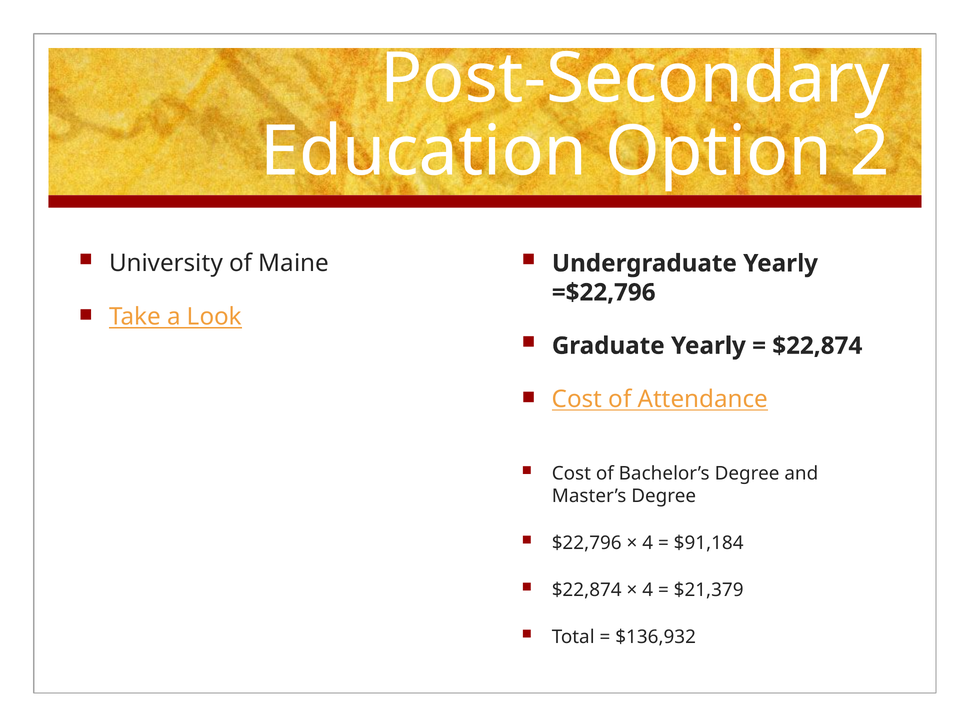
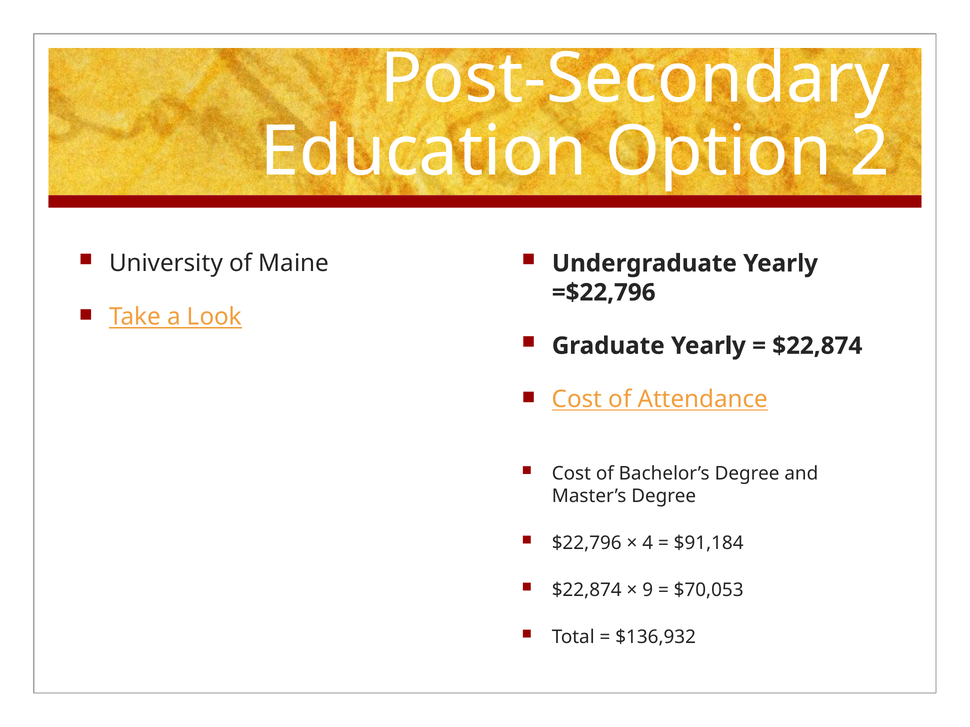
4: 4 -> 9 (648, 590)
$21,379: $21,379 -> $70,053 (709, 590)
